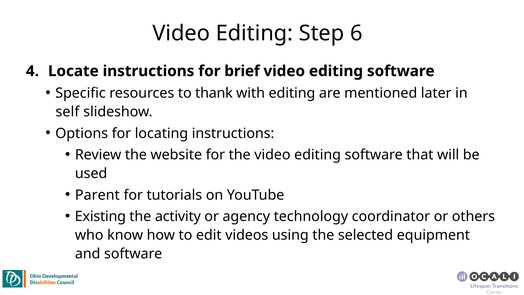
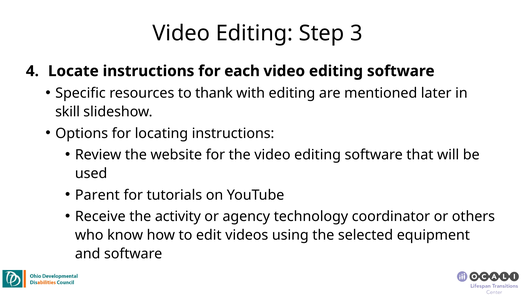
6: 6 -> 3 (356, 33)
brief: brief -> each (242, 71)
self: self -> skill (68, 112)
Existing: Existing -> Receive (100, 216)
